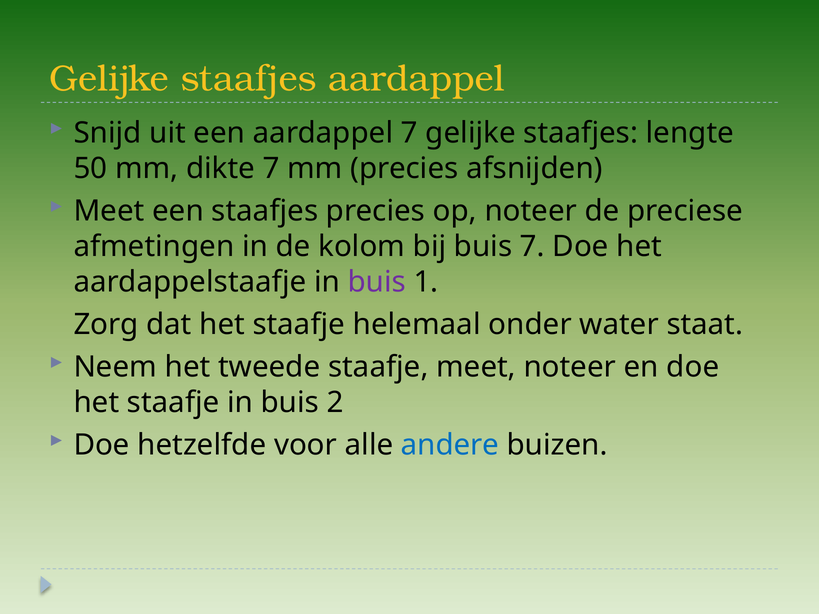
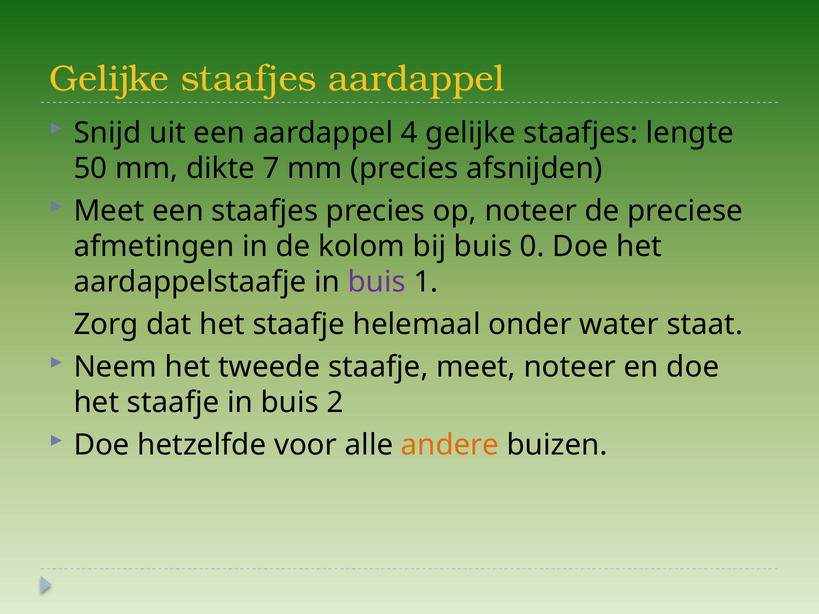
aardappel 7: 7 -> 4 (409, 133)
buis 7: 7 -> 0 (532, 247)
andere colour: blue -> orange (450, 445)
